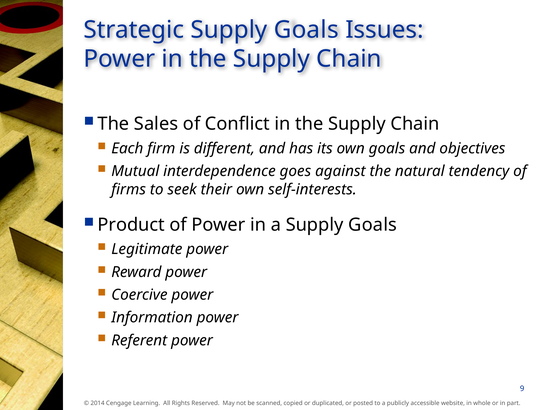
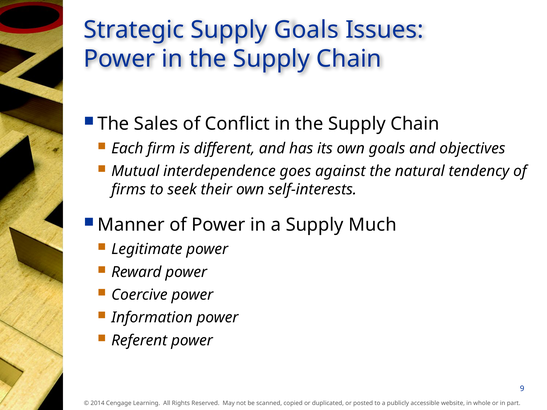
Product: Product -> Manner (131, 225)
a Supply Goals: Goals -> Much (373, 225)
